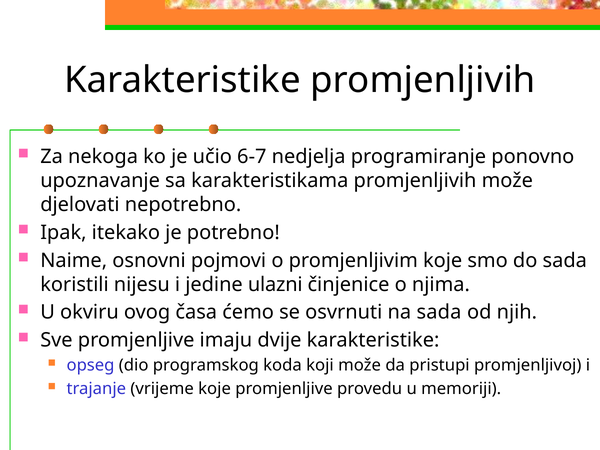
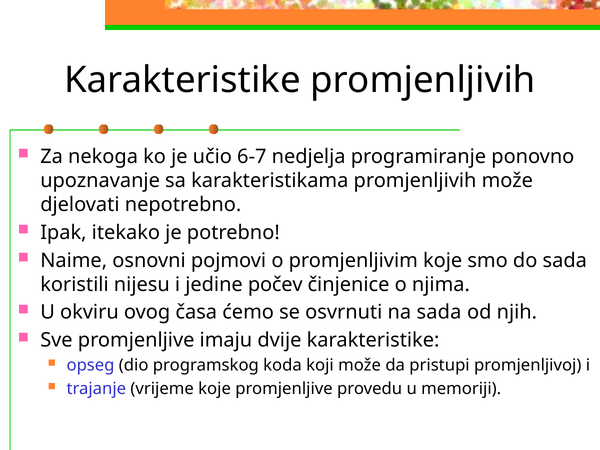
ulazni: ulazni -> počev (275, 284)
